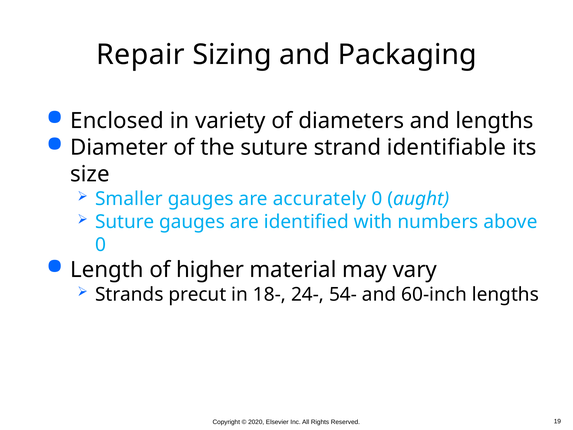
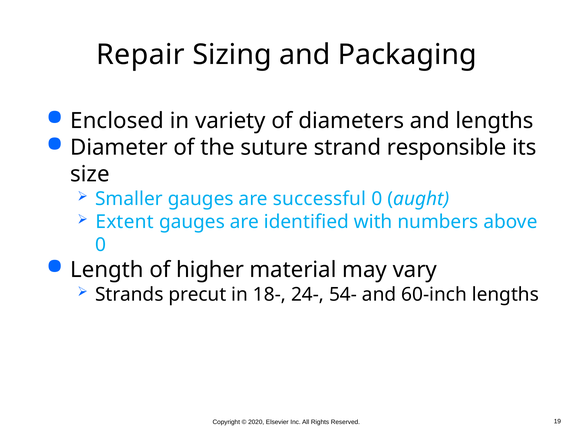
identifiable: identifiable -> responsible (447, 147)
accurately: accurately -> successful (319, 199)
Suture: Suture -> Extent (125, 222)
